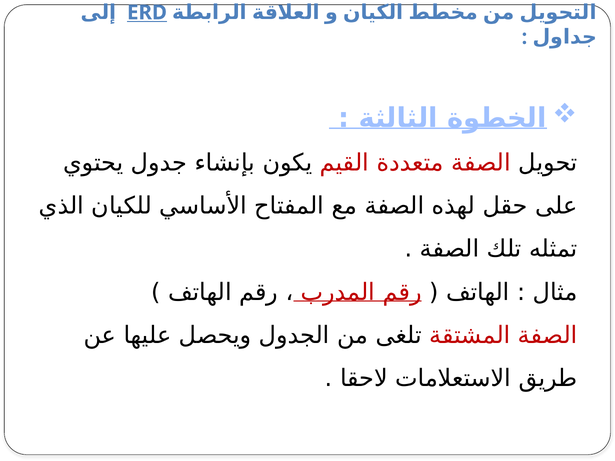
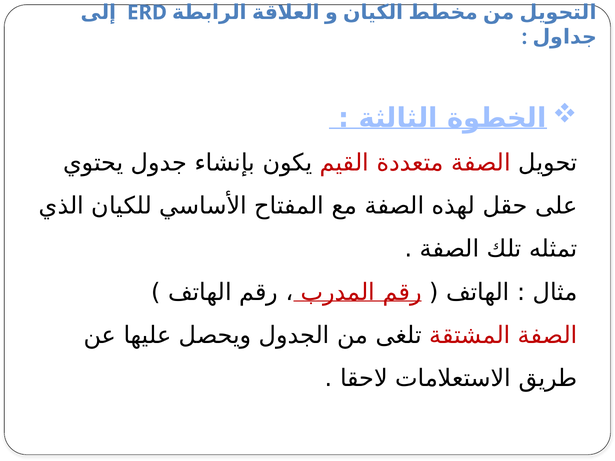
ERD underline: present -> none (147, 13)
